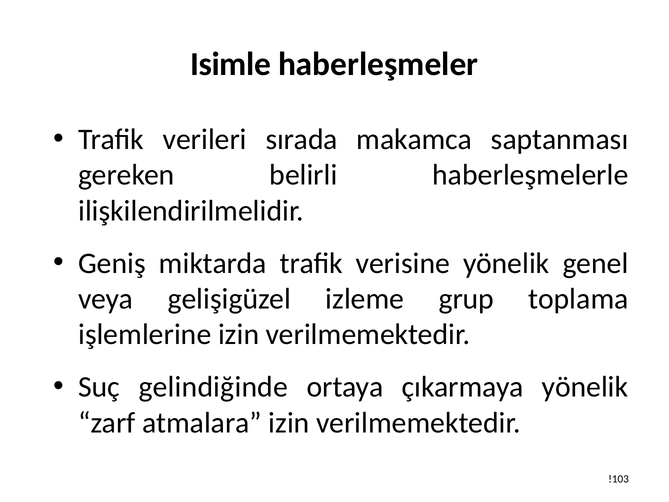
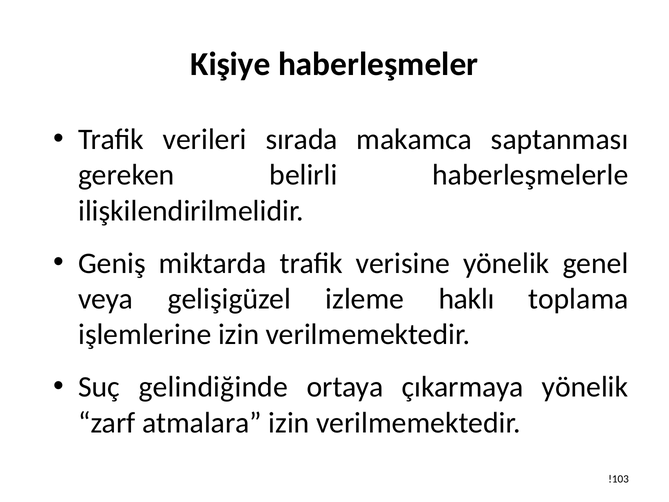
Isimle: Isimle -> Kişiye (230, 64)
grup: grup -> haklı (467, 299)
